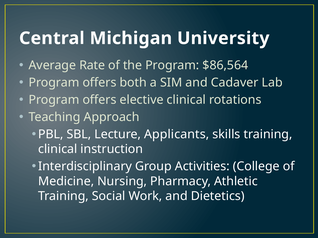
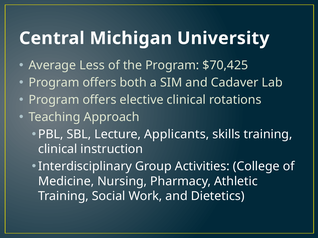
Rate: Rate -> Less (92, 66)
$86,564: $86,564 -> $70,425 (225, 66)
